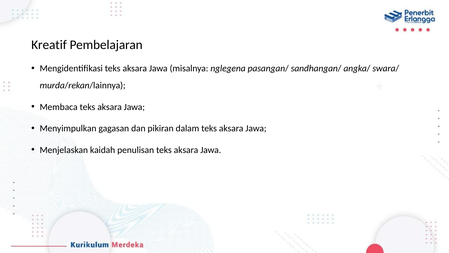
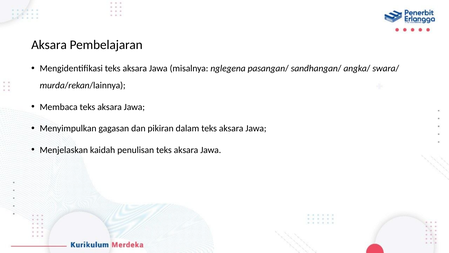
Kreatif: Kreatif -> Aksara (49, 45)
